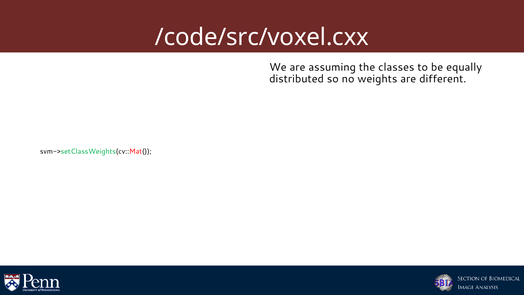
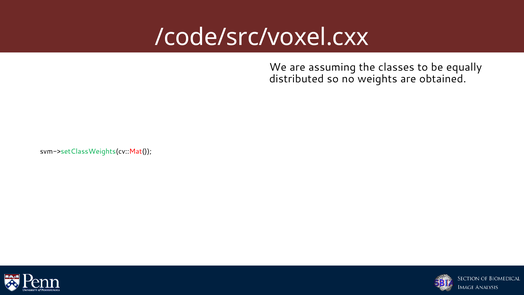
different: different -> obtained (443, 79)
